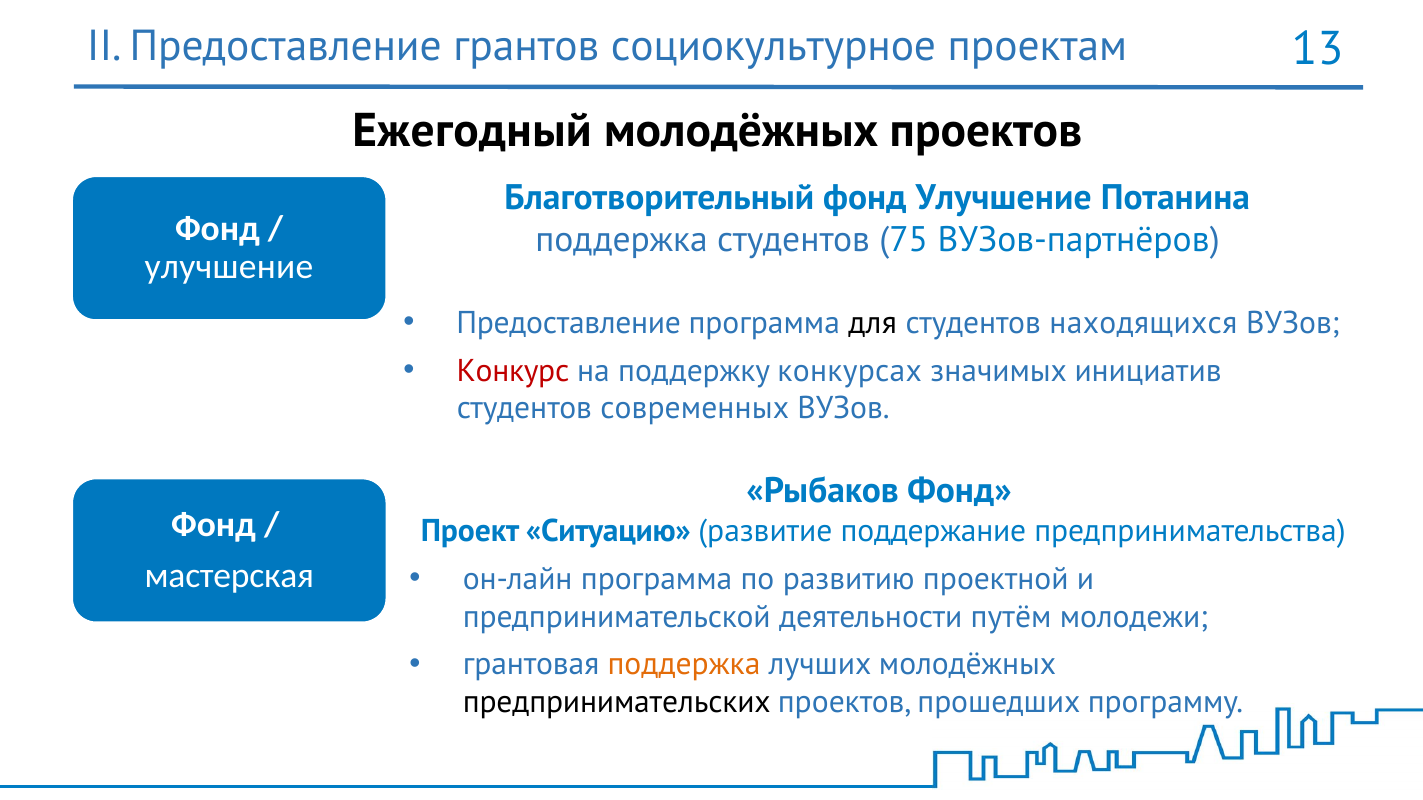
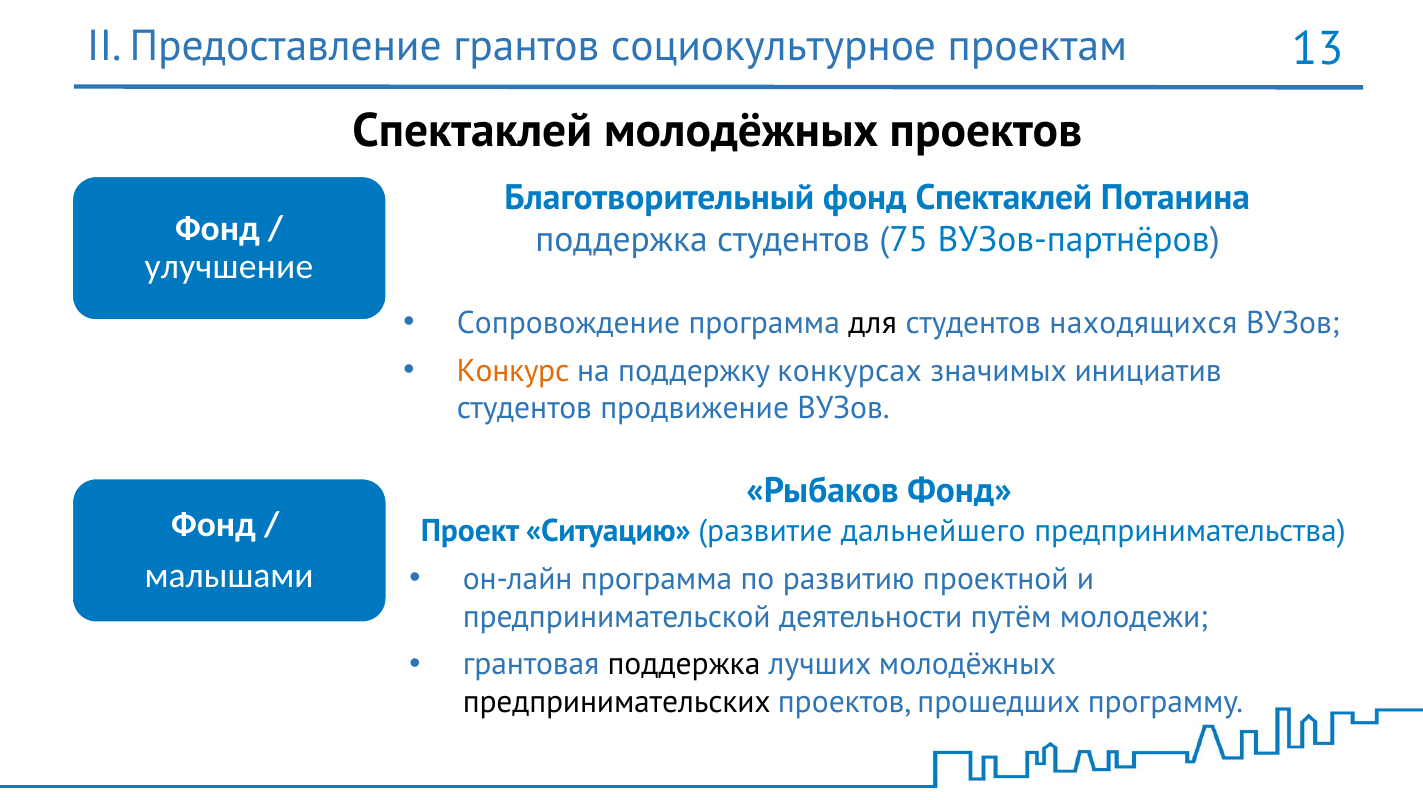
Ежегодный: Ежегодный -> Спектаклей (472, 130)
фонд Улучшение: Улучшение -> Спектаклей (1004, 198)
Предоставление: Предоставление -> Сопровождение (568, 323)
Конкурс colour: red -> orange (513, 371)
современных: современных -> продвижение (695, 409)
поддержание: поддержание -> дальнейшего (933, 531)
мастерская: мастерская -> малышами (229, 576)
поддержка colour: orange -> black (684, 665)
